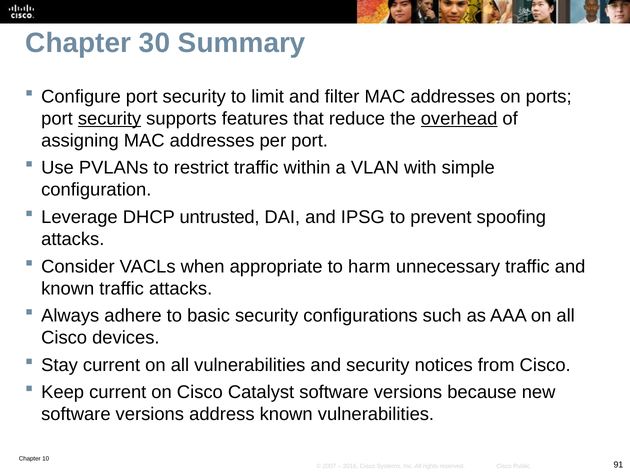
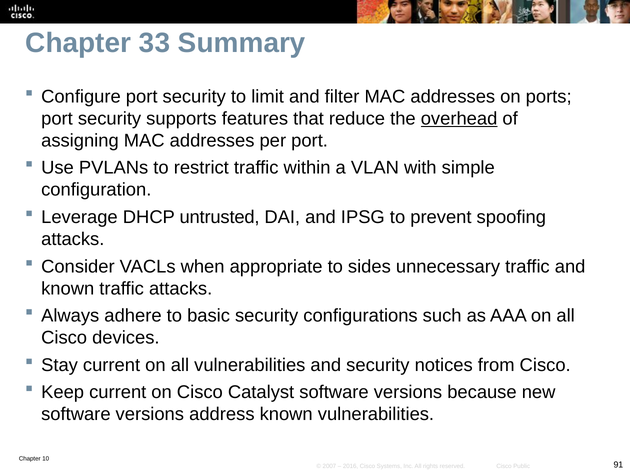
30: 30 -> 33 (154, 43)
security underline: present -> none (110, 119)
harm: harm -> sides (369, 267)
